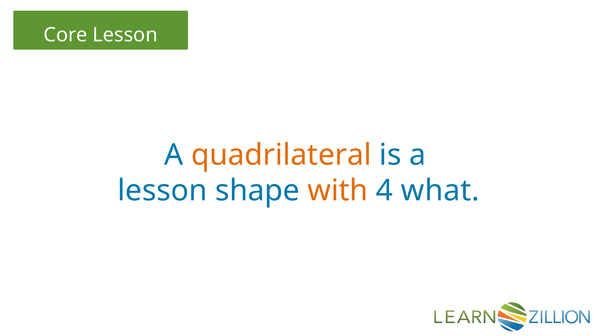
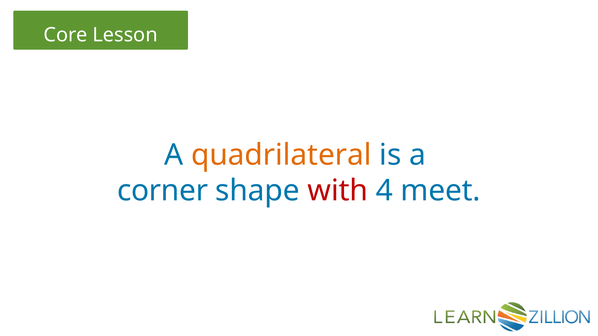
lesson: lesson -> corner (163, 191)
with colour: orange -> red (338, 191)
what: what -> meet (441, 191)
